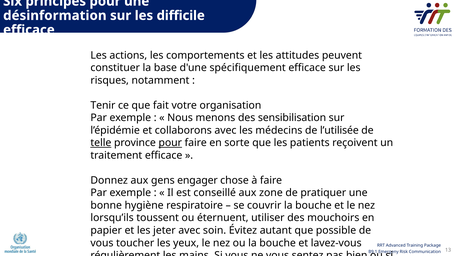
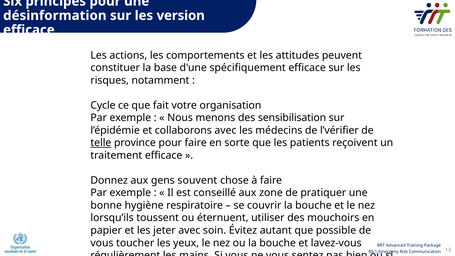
difficile: difficile -> version (181, 16)
Tenir: Tenir -> Cycle (103, 105)
l’utilisée: l’utilisée -> l’vérifier (339, 130)
pour underline: present -> none (170, 143)
engager: engager -> souvent (197, 180)
